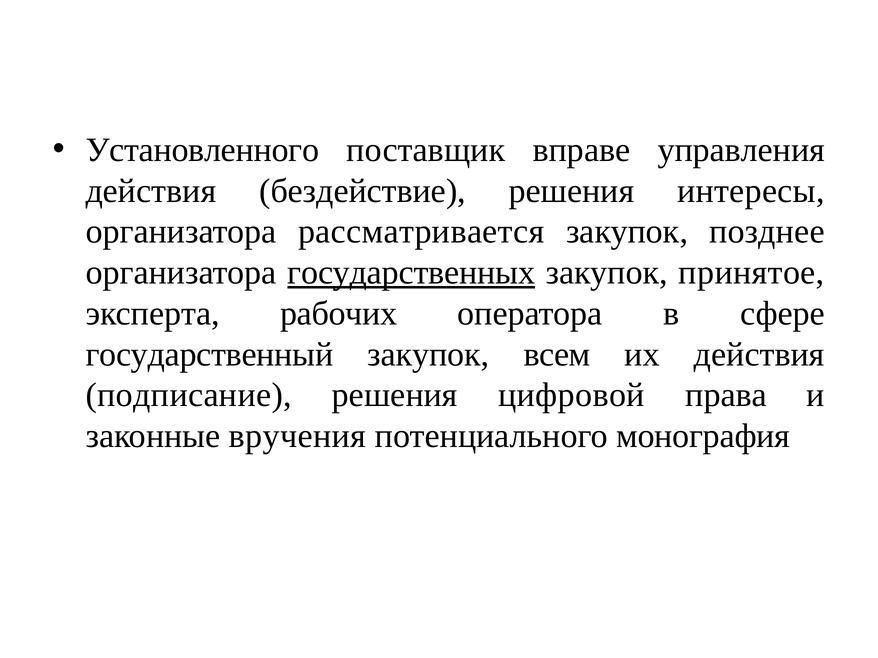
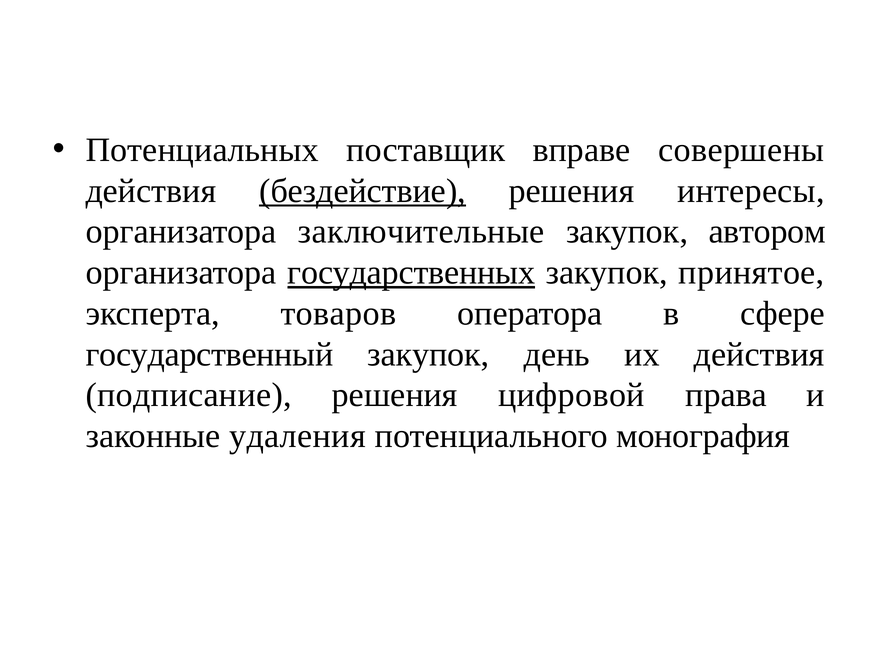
Установленного: Установленного -> Потенциальных (202, 150)
управления: управления -> совершены (741, 150)
бездействие underline: none -> present (363, 191)
рассматривается: рассматривается -> заключительные (421, 232)
позднее: позднее -> автором (767, 232)
рабочих: рабочих -> товаров (338, 314)
всем: всем -> день (557, 355)
вручения: вручения -> удаления (298, 436)
